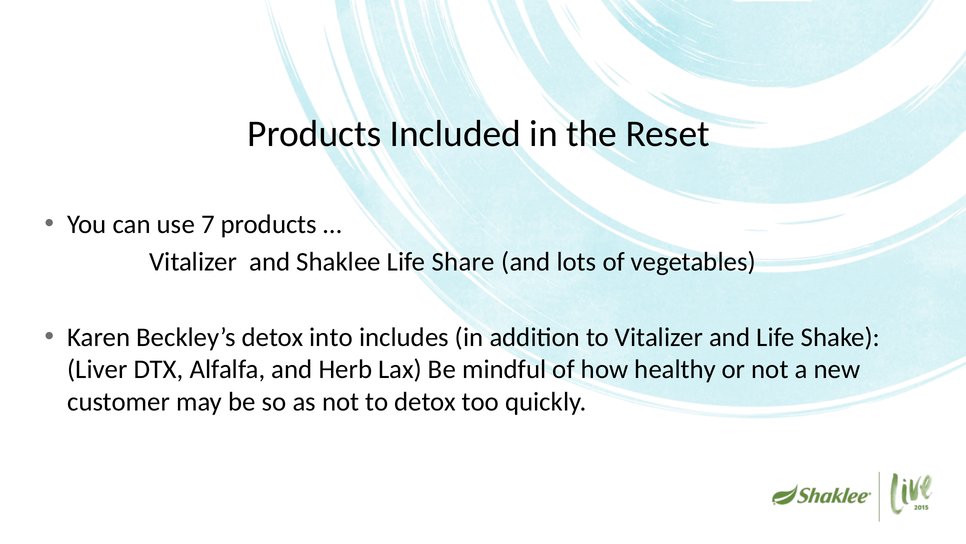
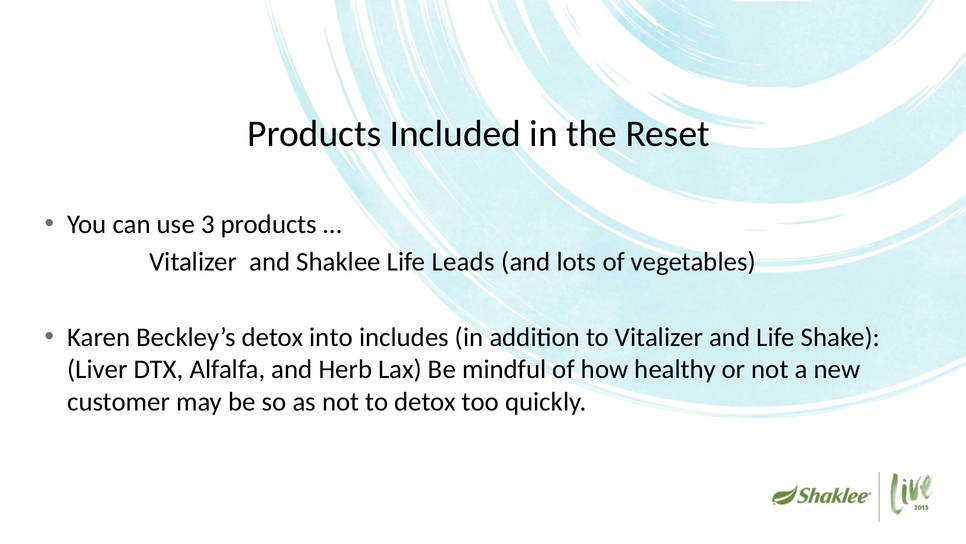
7: 7 -> 3 (208, 224)
Share: Share -> Leads (463, 262)
